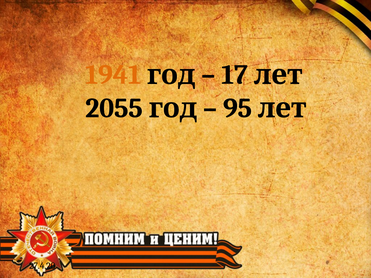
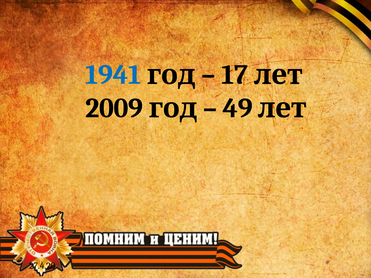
1941 colour: orange -> blue (113, 75)
2055: 2055 -> 2009 (114, 108)
95: 95 -> 49 (238, 108)
